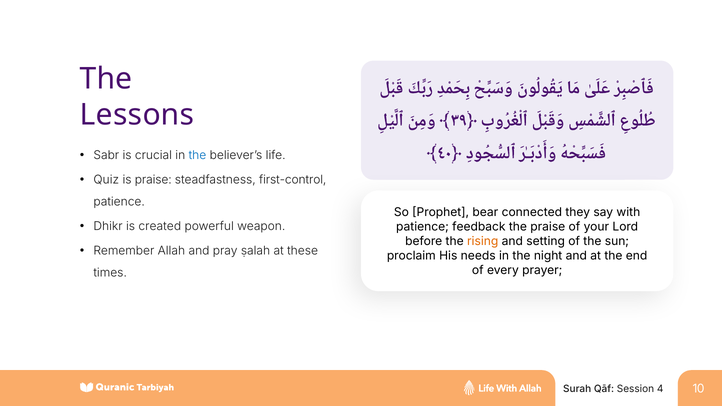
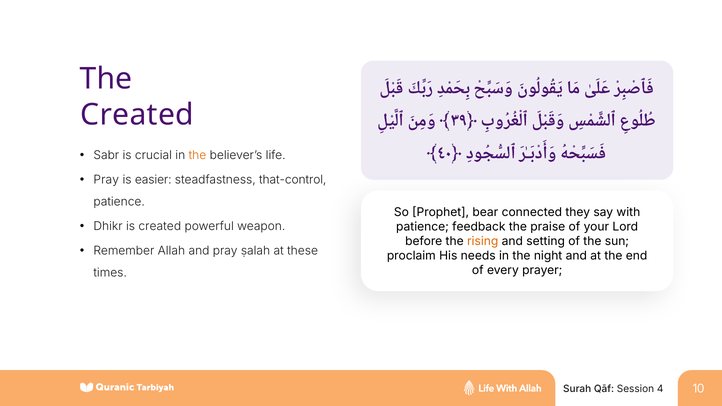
Lessons: Lessons -> Created (137, 115)
the colour: blue -> orange (197, 155)
Quiz: Quiz -> Pray (106, 180)
is praise: praise -> easier (153, 180)
first-control: first-control -> that-control (293, 180)
